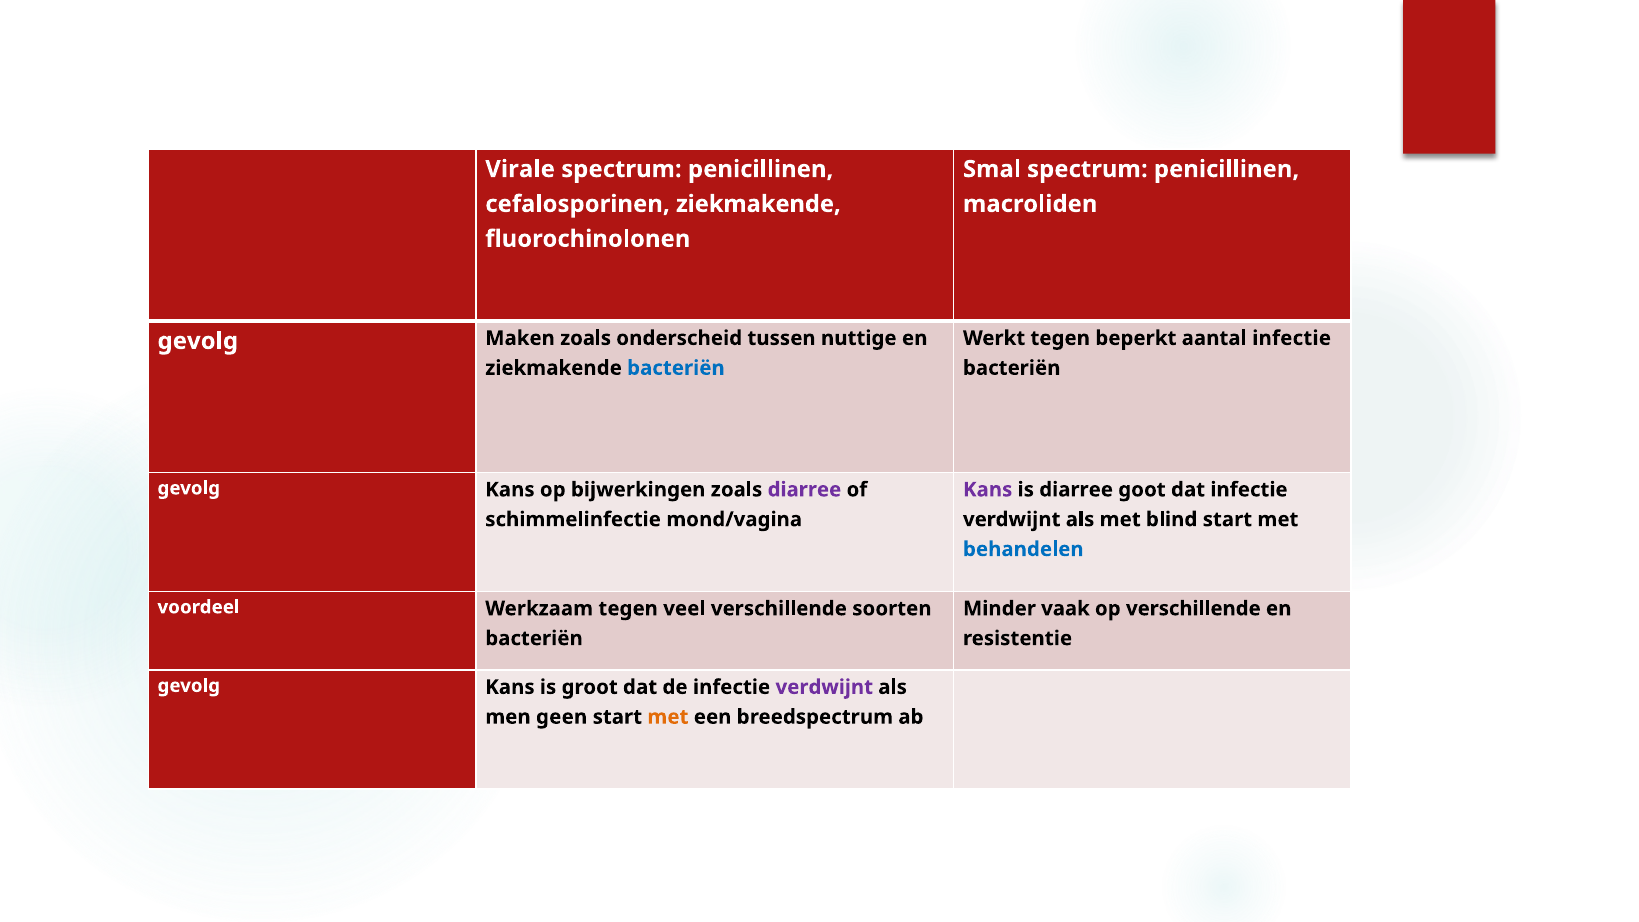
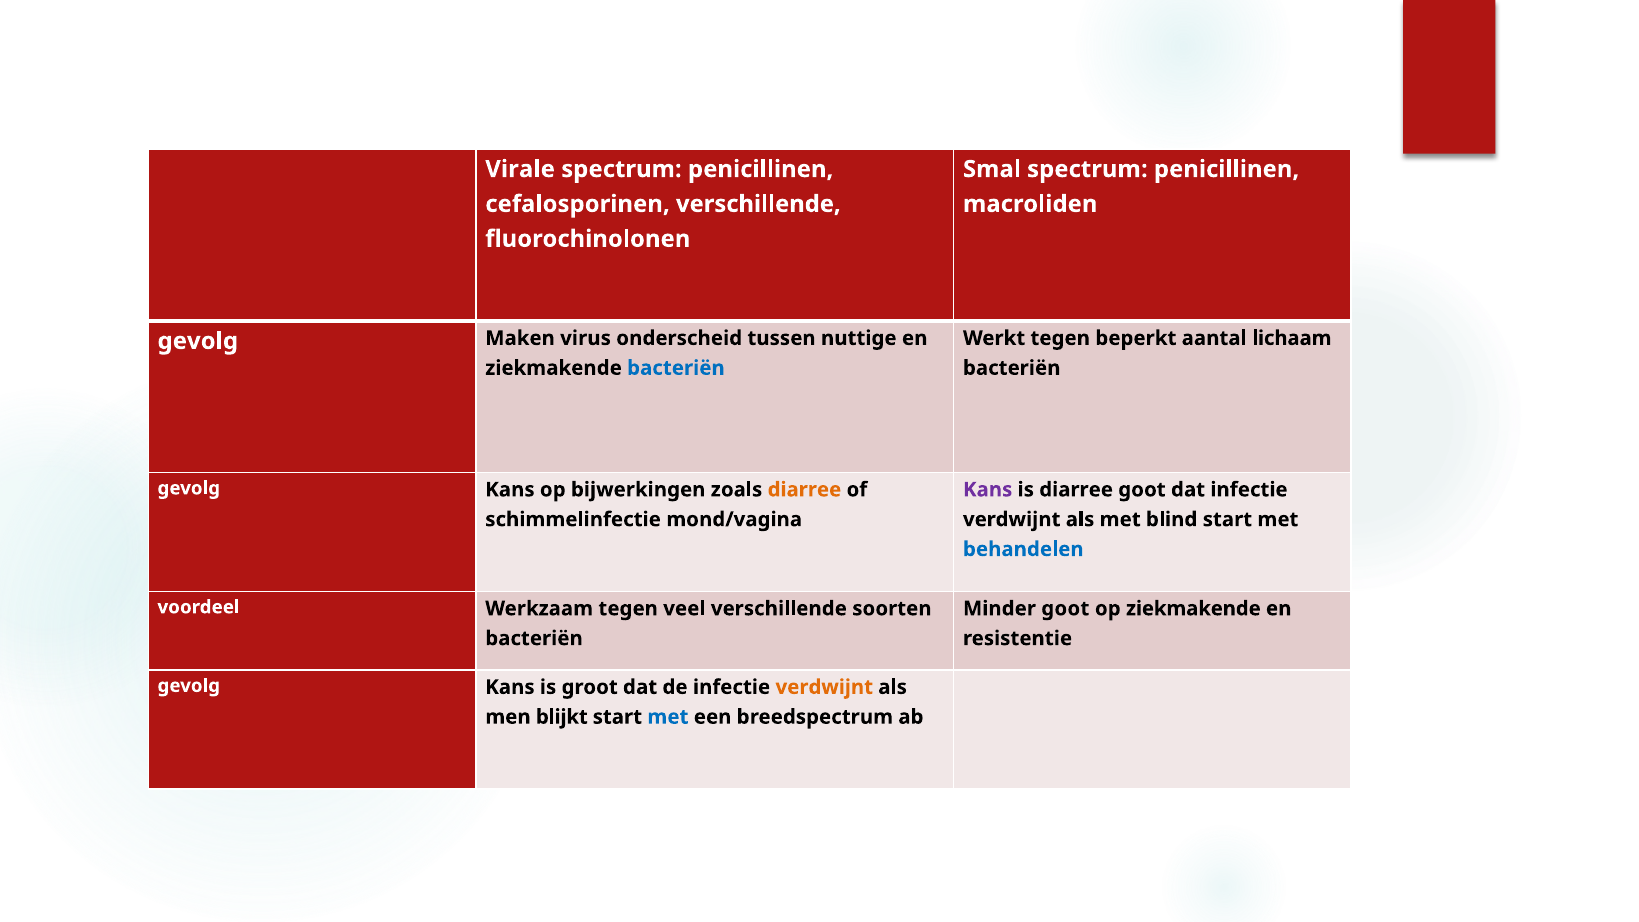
cefalosporinen ziekmakende: ziekmakende -> verschillende (758, 204)
aantal infectie: infectie -> lichaam (1292, 338)
Maken zoals: zoals -> virus (586, 338)
diarree colour: purple -> orange (804, 490)
Minder vaak: vaak -> goot (1065, 609)
op verschillende: verschillende -> ziekmakende (1193, 609)
verdwijnt colour: purple -> orange (824, 687)
geen: geen -> blijkt (562, 717)
met colour: orange -> blue (668, 717)
